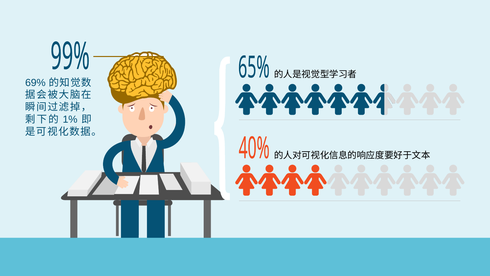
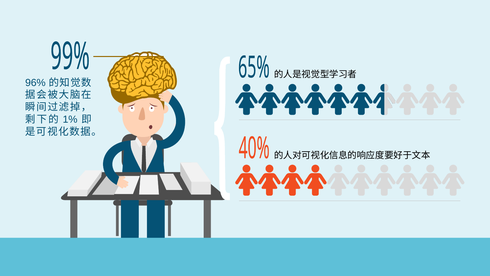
69%: 69% -> 96% (35, 83)
